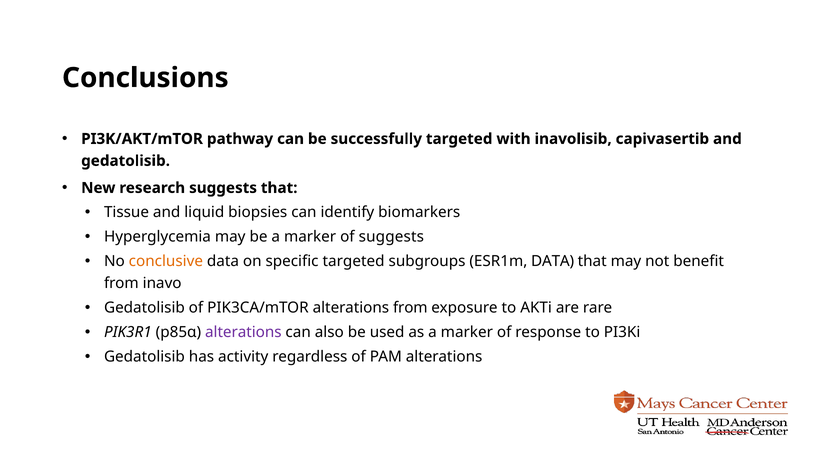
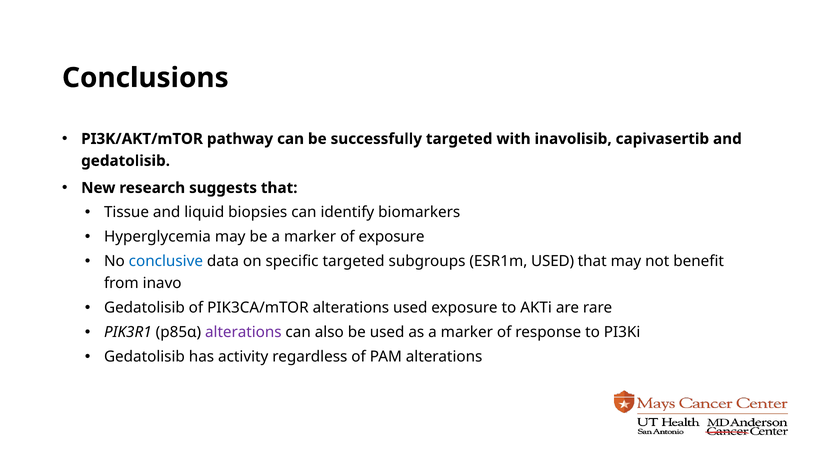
of suggests: suggests -> exposure (392, 237)
conclusive colour: orange -> blue (166, 261)
ESR1m DATA: DATA -> USED (553, 261)
alterations from: from -> used (410, 308)
